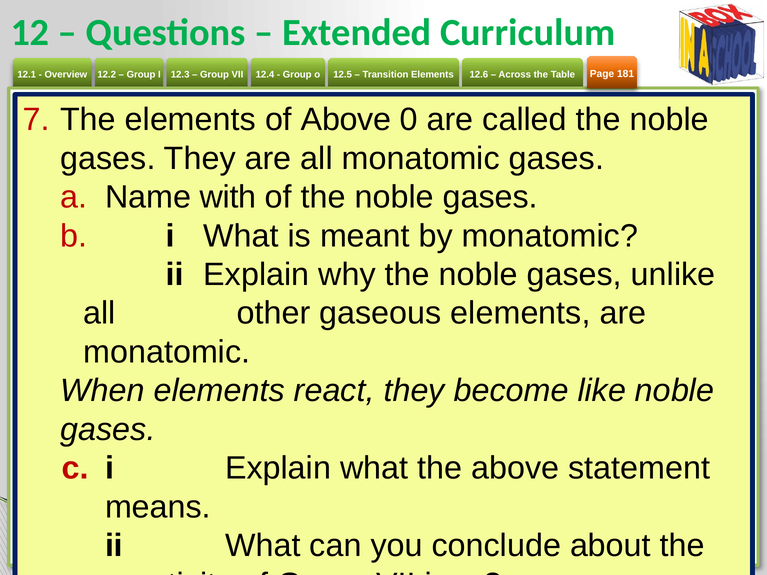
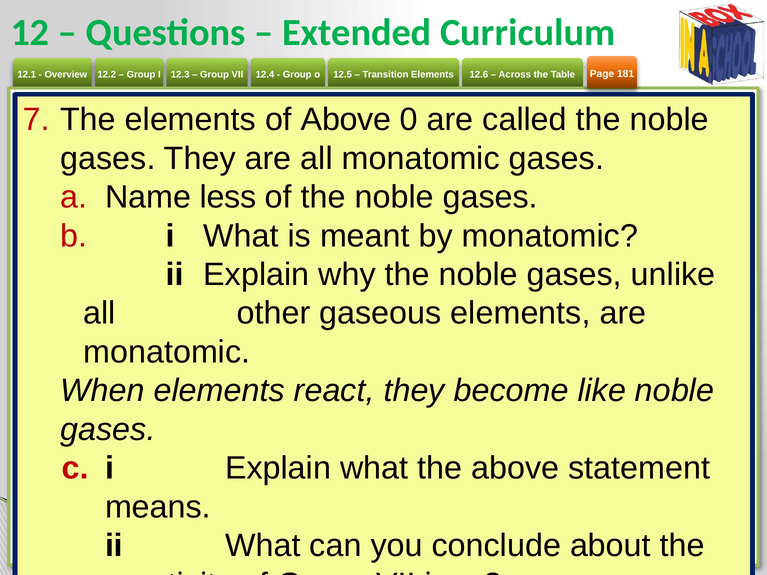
with: with -> less (228, 197)
